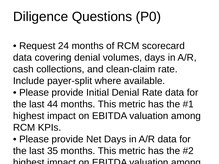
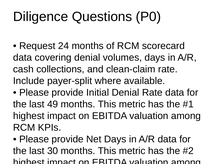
44: 44 -> 49 (53, 104)
35: 35 -> 30 (53, 151)
